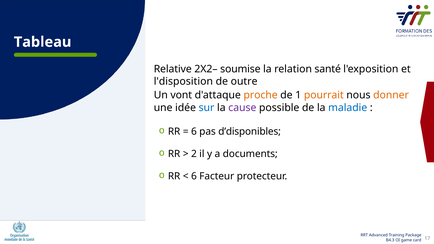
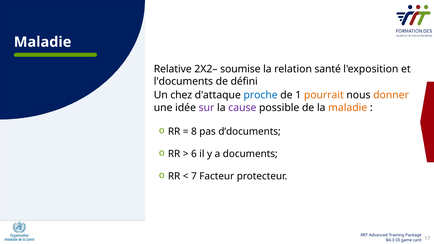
Tableau: Tableau -> Maladie (43, 42)
l'disposition: l'disposition -> l'documents (183, 81)
outre: outre -> défini (244, 81)
vont: vont -> chez (181, 95)
proche colour: orange -> blue (261, 95)
sur colour: blue -> purple (207, 108)
maladie colour: blue -> orange (348, 108)
6: 6 -> 8 (194, 132)
d’disponibles: d’disponibles -> d’documents (250, 132)
2: 2 -> 6 (194, 154)
6: 6 -> 7 (194, 176)
